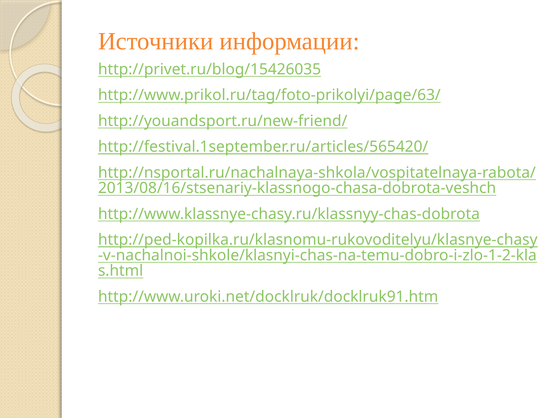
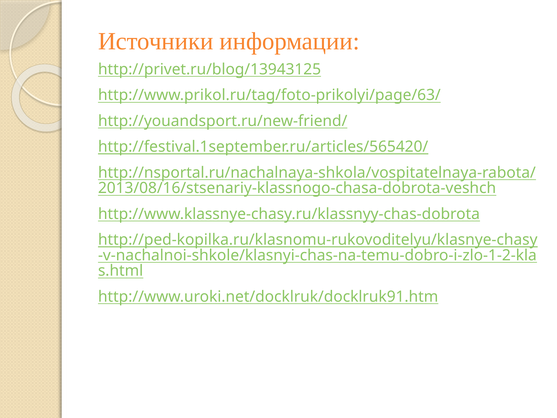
http://privet.ru/blog/15426035: http://privet.ru/blog/15426035 -> http://privet.ru/blog/13943125 (210, 69)
